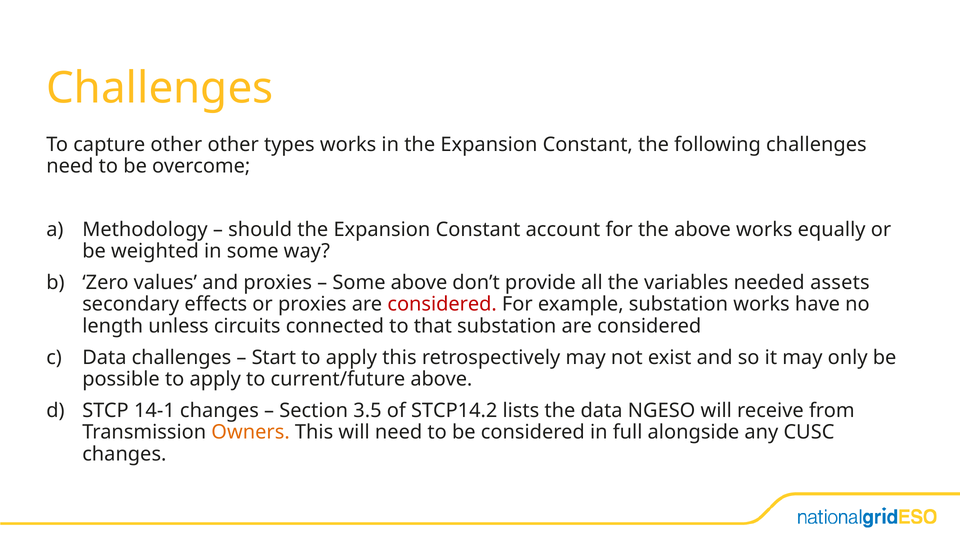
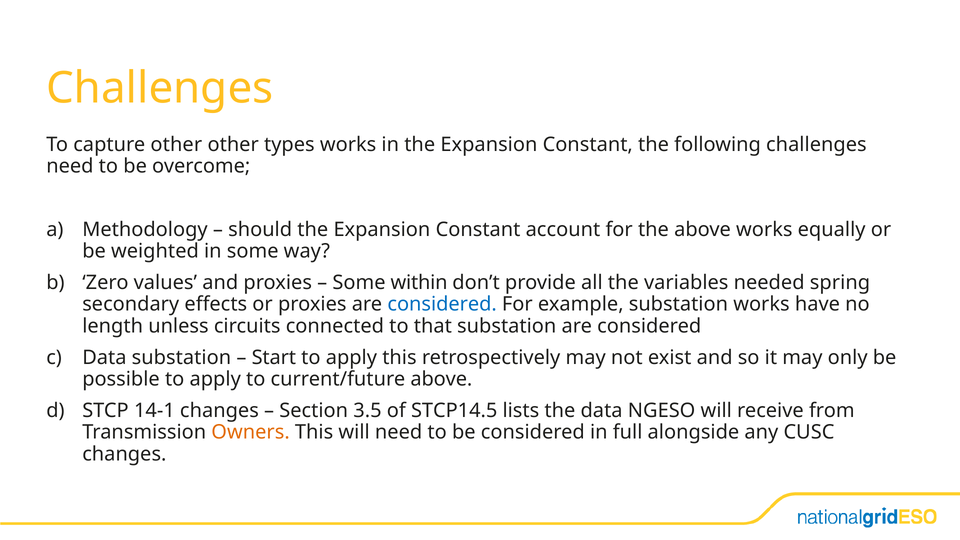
Some above: above -> within (419, 283)
assets: assets -> spring (840, 283)
considered colour: red -> blue (442, 304)
Data challenges: challenges -> substation (181, 358)
STCP14.2: STCP14.2 -> STCP14.5 (454, 411)
